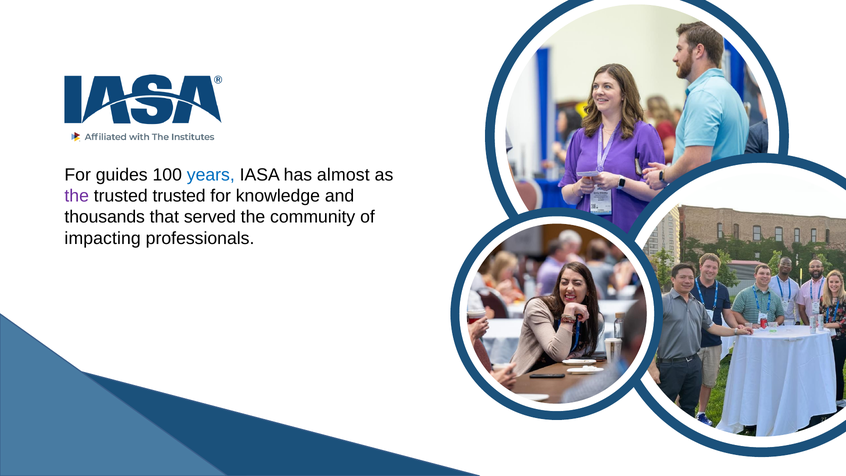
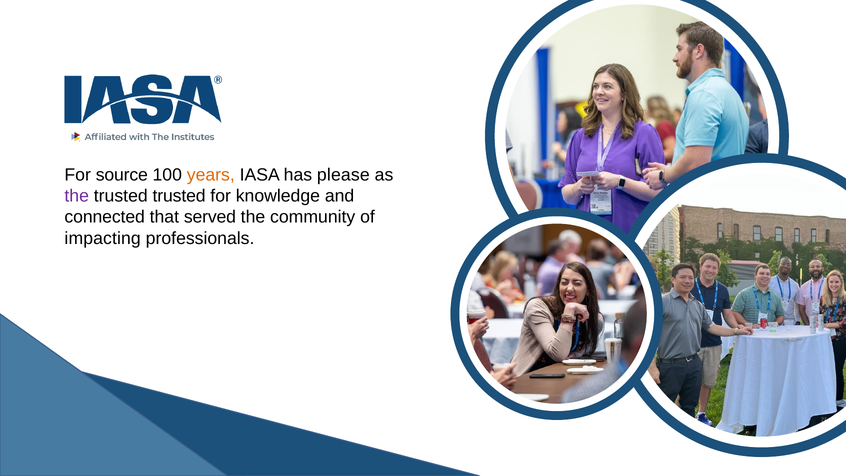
guides: guides -> source (122, 175)
years colour: blue -> orange (211, 175)
almost: almost -> please (343, 175)
thousands: thousands -> connected (105, 217)
